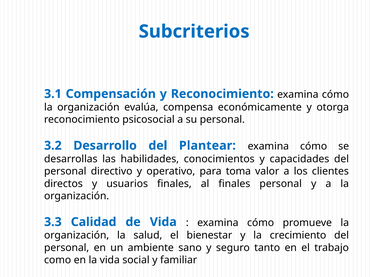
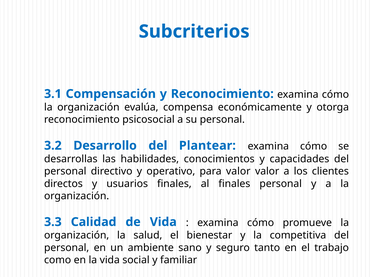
para toma: toma -> valor (238, 172)
crecimiento: crecimiento -> competitiva (298, 236)
